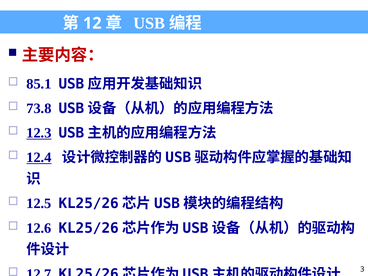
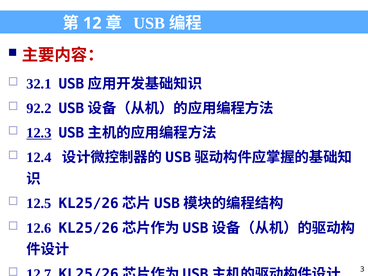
85.1: 85.1 -> 32.1 (39, 84)
73.8: 73.8 -> 92.2 (39, 108)
12.4 underline: present -> none (39, 157)
